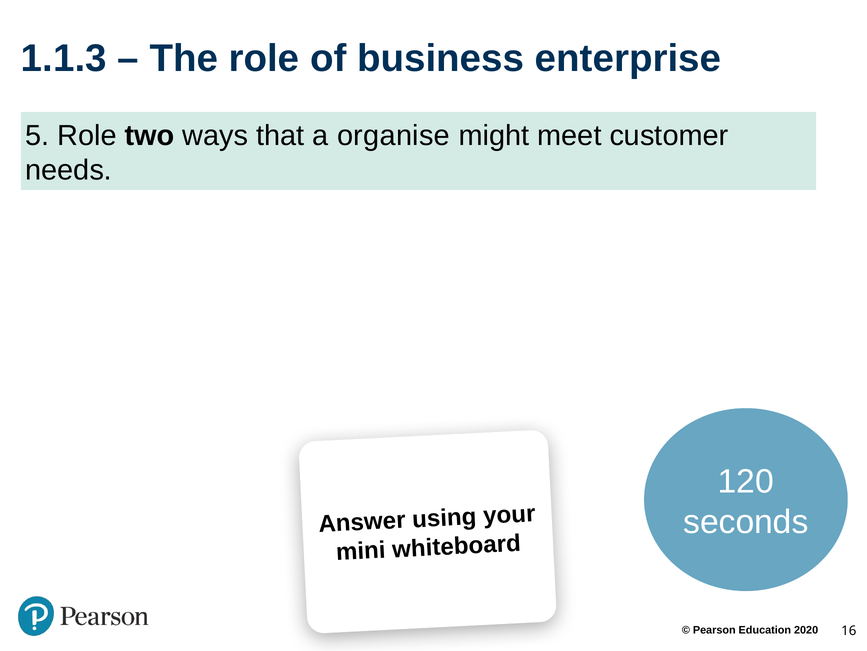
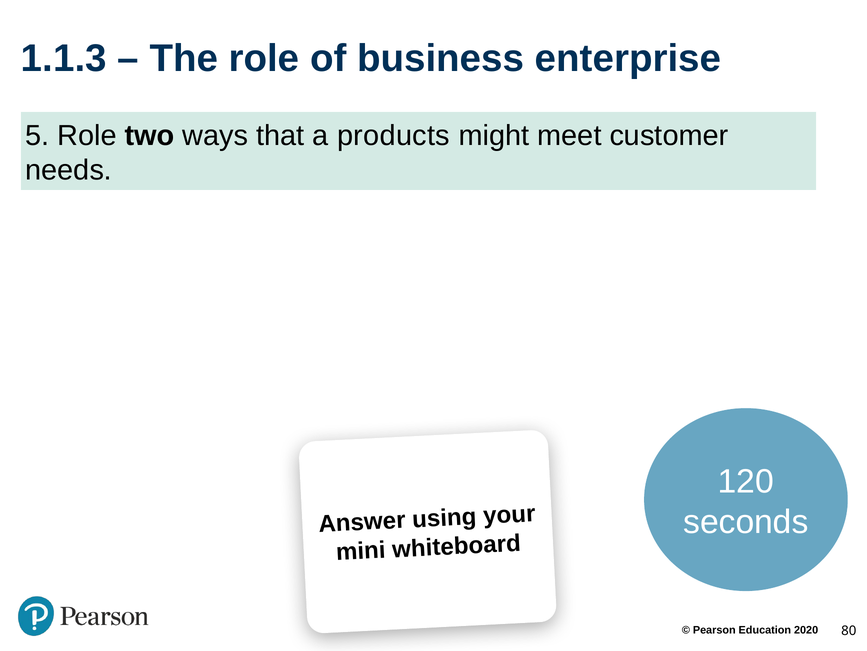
organise: organise -> products (393, 135)
16: 16 -> 80 (849, 630)
